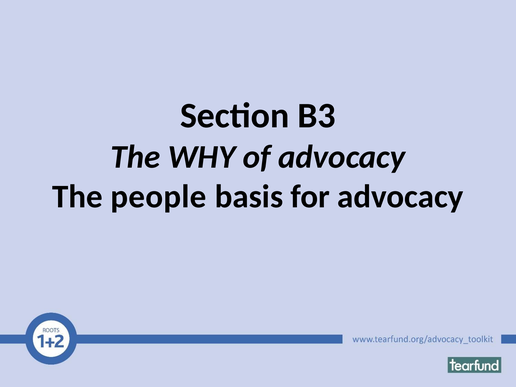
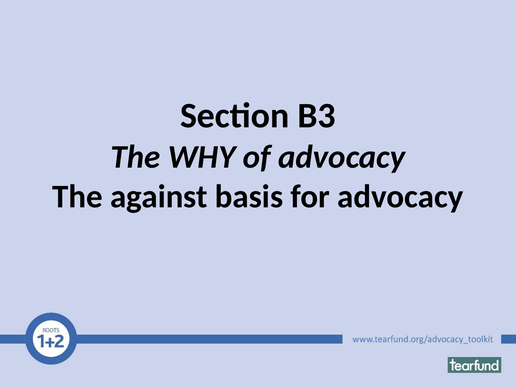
people: people -> against (159, 196)
